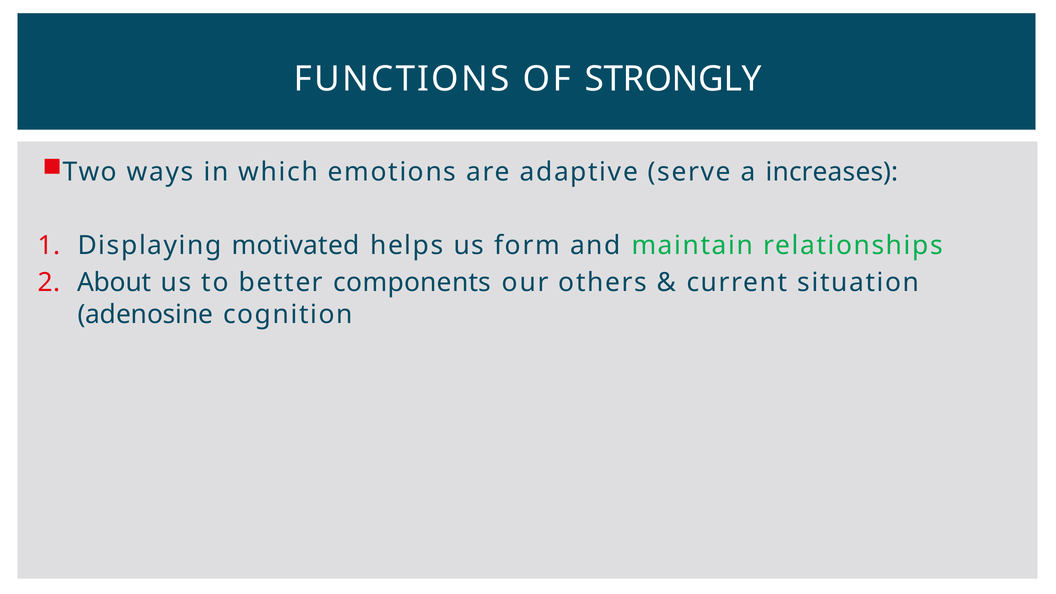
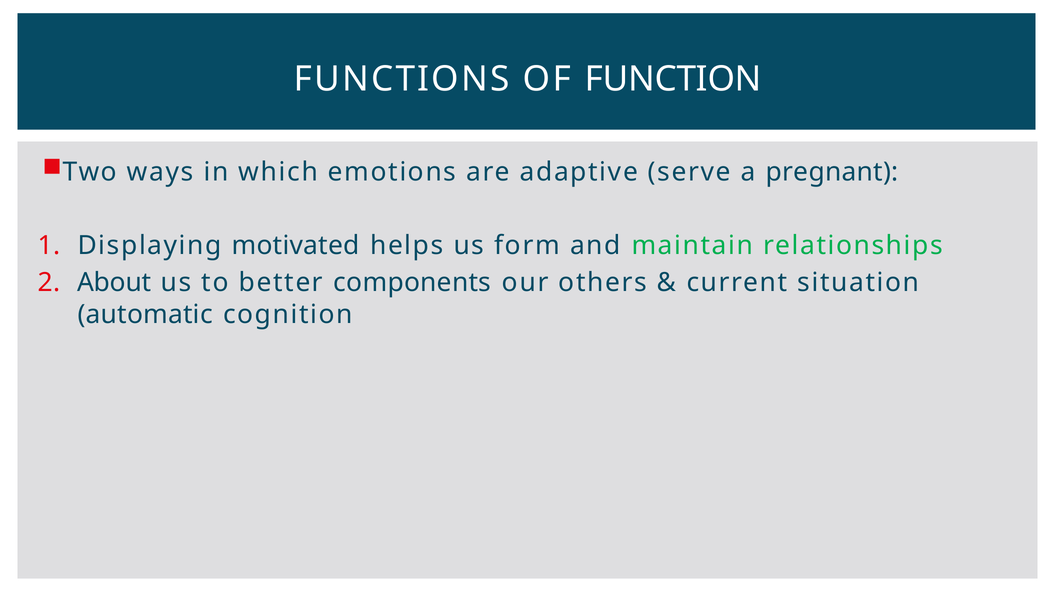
STRONGLY: STRONGLY -> FUNCTION (673, 79)
increases: increases -> pregnant (832, 172)
adenosine: adenosine -> automatic (145, 314)
